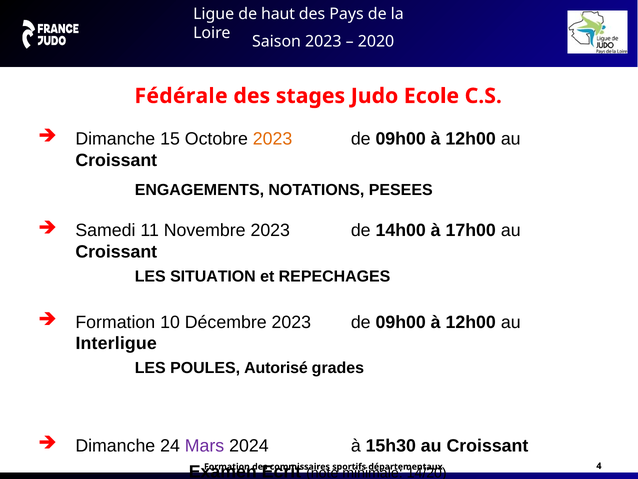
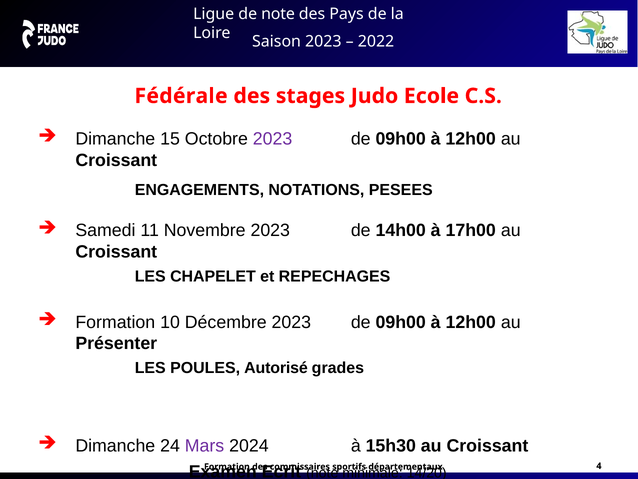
de haut: haut -> note (278, 14)
2020: 2020 -> 2022 (376, 41)
2023 colour: orange -> purple (273, 139)
SITUATION: SITUATION -> CHAPELET (213, 276)
Interligue: Interligue -> Présenter (116, 343)
